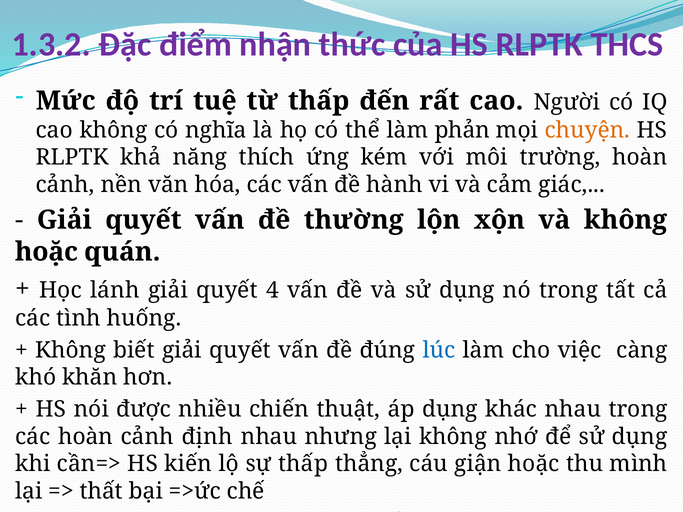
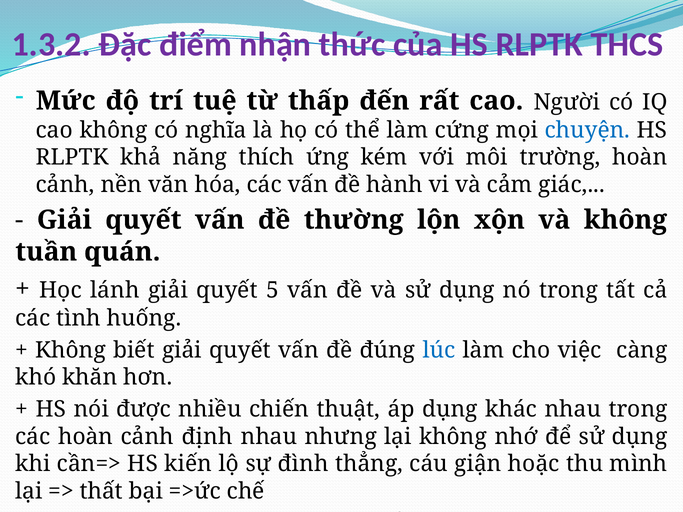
phản: phản -> cứng (462, 130)
chuyện colour: orange -> blue (587, 130)
hoặc: hoặc -> tuần (46, 252)
4: 4 -> 5 (272, 290)
sự thấp: thấp -> đình (303, 464)
